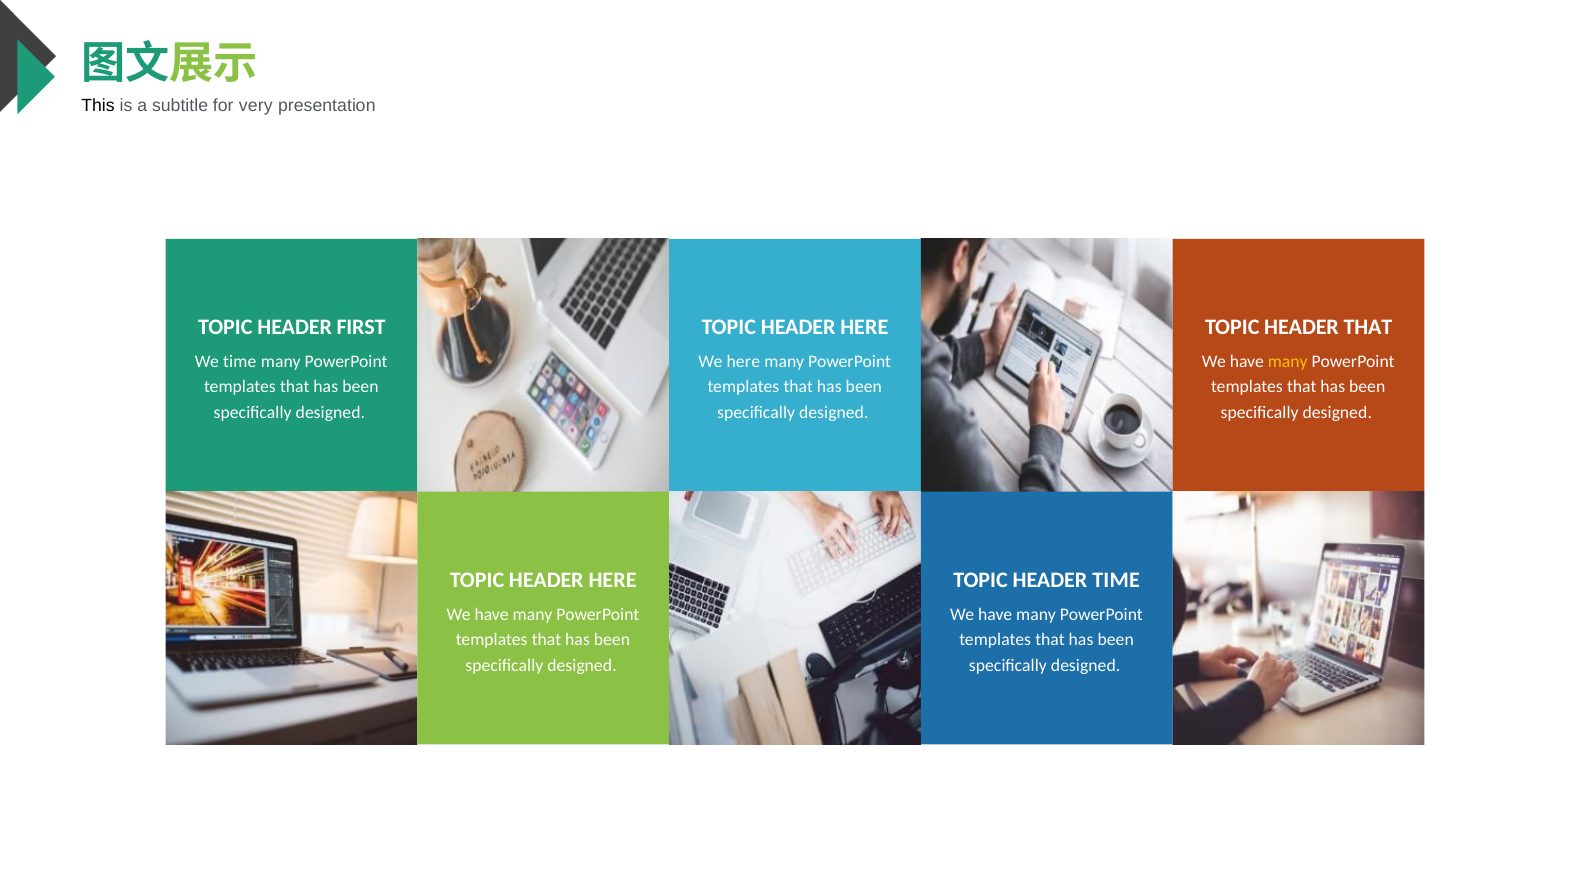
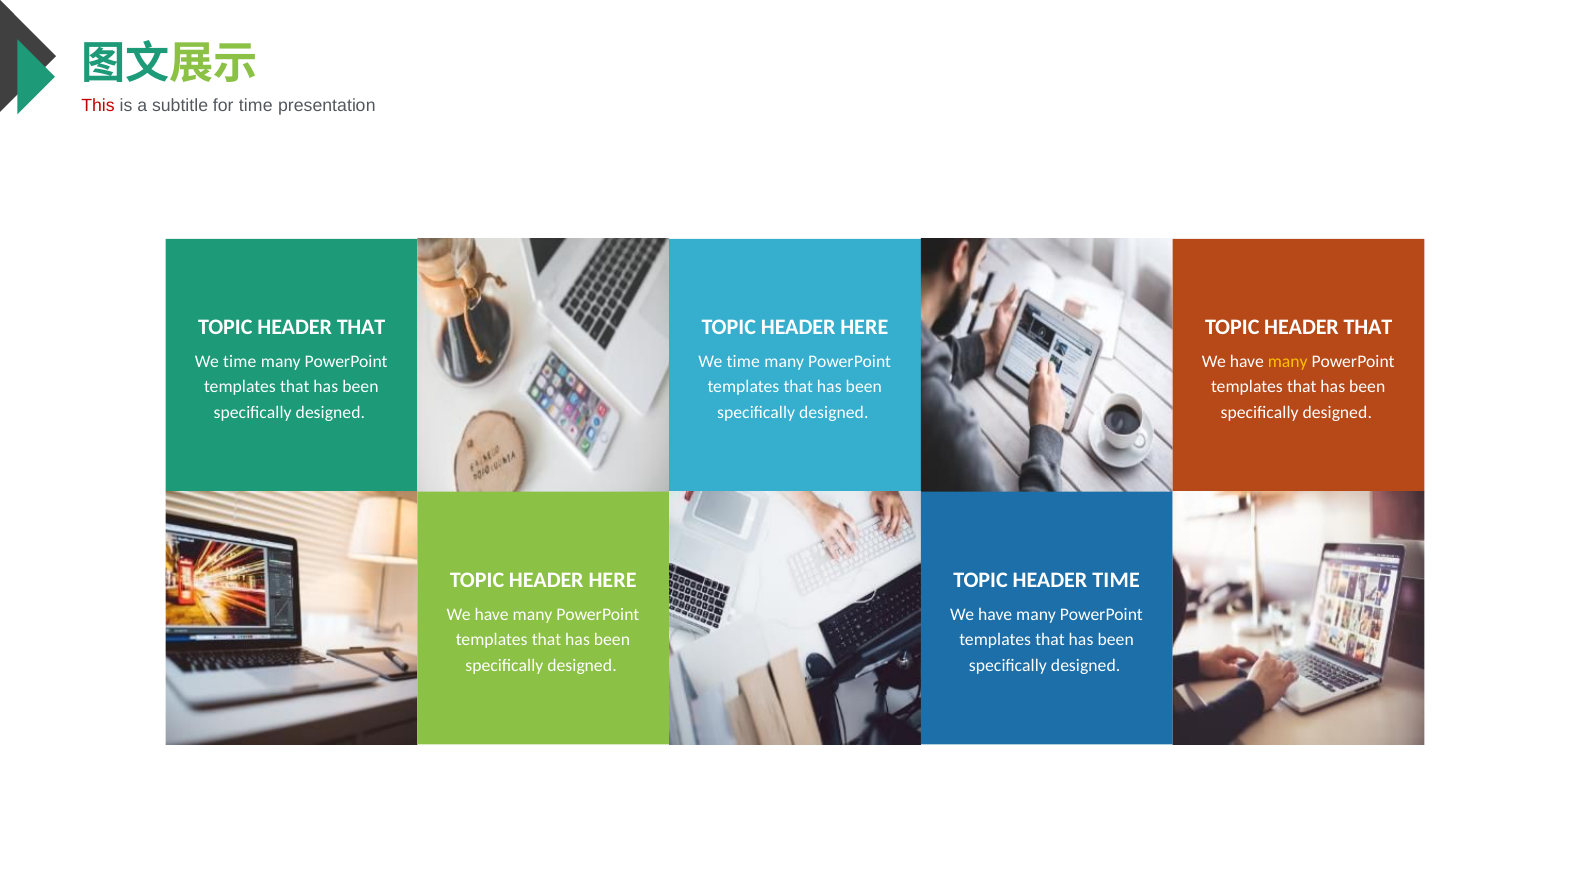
This colour: black -> red (98, 106)
for very: very -> time (256, 106)
FIRST: FIRST -> THAT (361, 327)
here: here -> time (743, 362)
